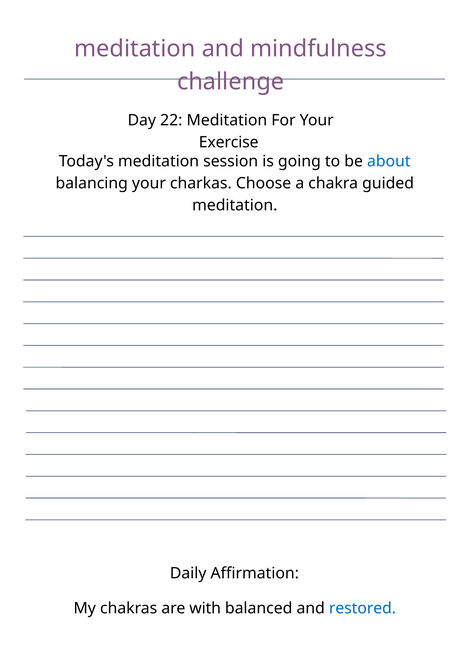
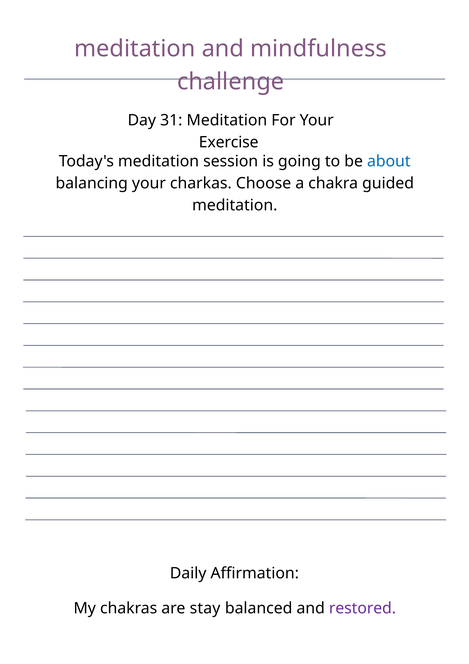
22: 22 -> 31 (171, 120)
with: with -> stay (205, 608)
restored colour: blue -> purple (362, 608)
